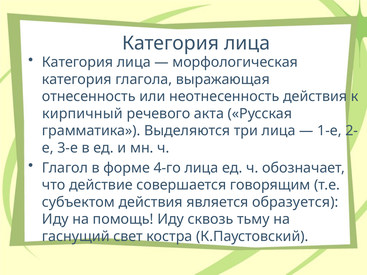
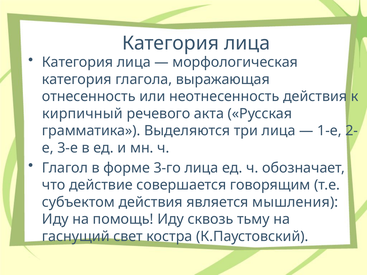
4-го: 4-го -> 3-го (167, 168)
образуется: образуется -> мышления (295, 202)
